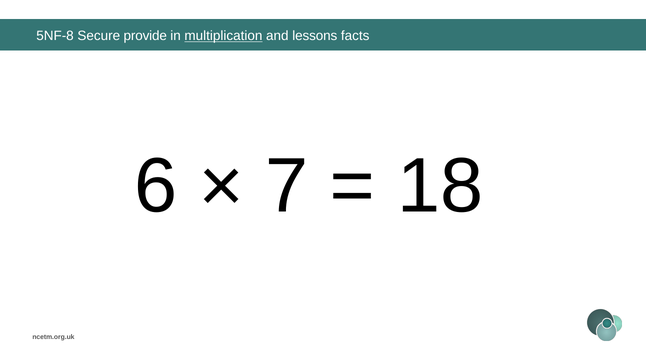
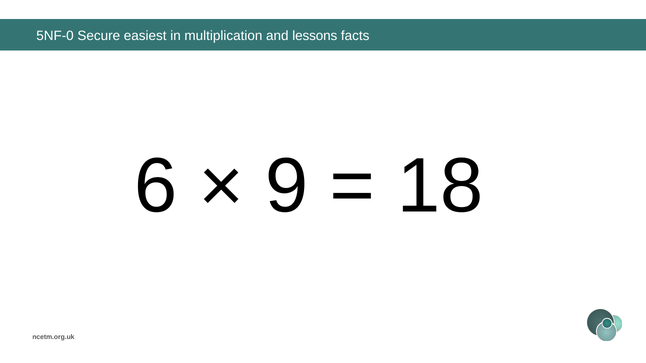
5NF-8: 5NF-8 -> 5NF-0 (55, 36)
provide: provide -> easiest (145, 36)
multiplication underline: present -> none (223, 36)
7: 7 -> 9 (287, 186)
